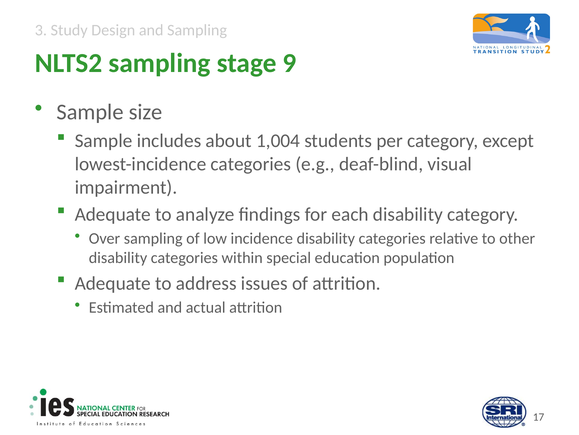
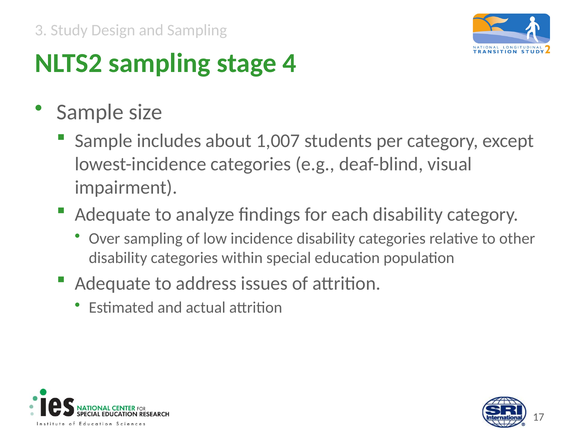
9: 9 -> 4 (290, 63)
1,004: 1,004 -> 1,007 (278, 141)
